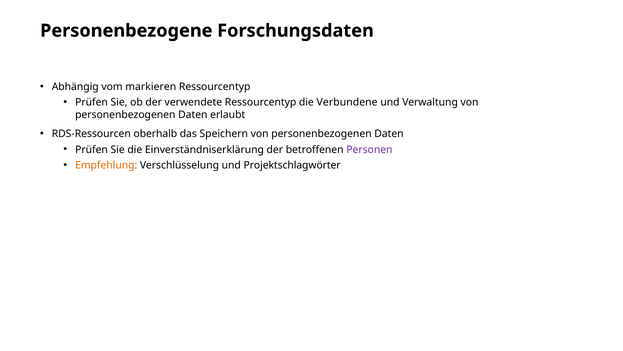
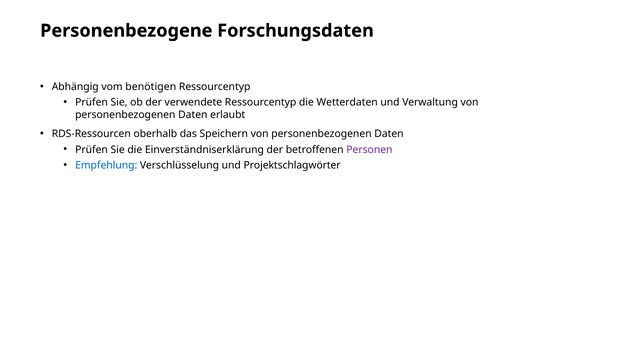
markieren: markieren -> benötigen (151, 87)
Verbundene: Verbundene -> Wetterdaten (347, 102)
Empfehlung colour: orange -> blue (106, 165)
